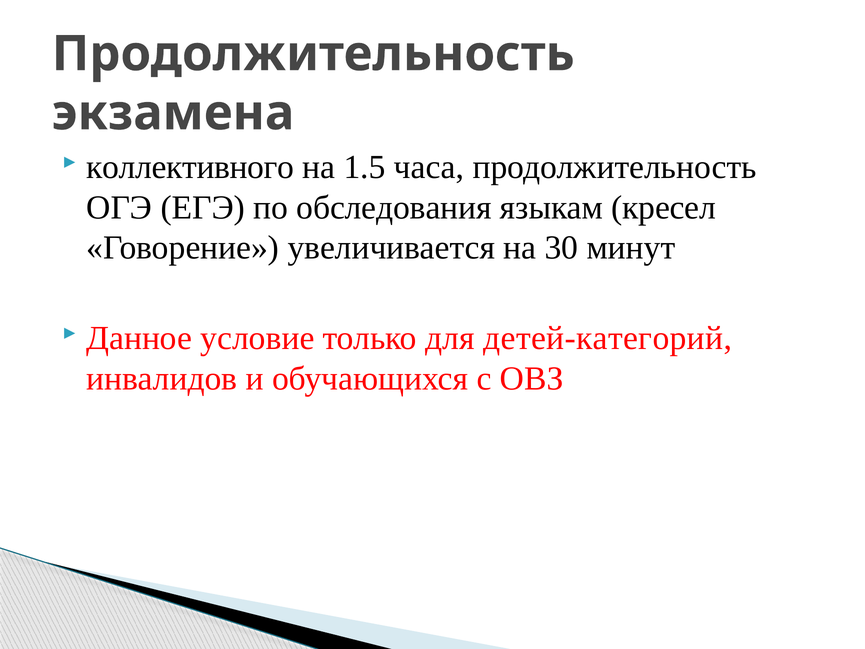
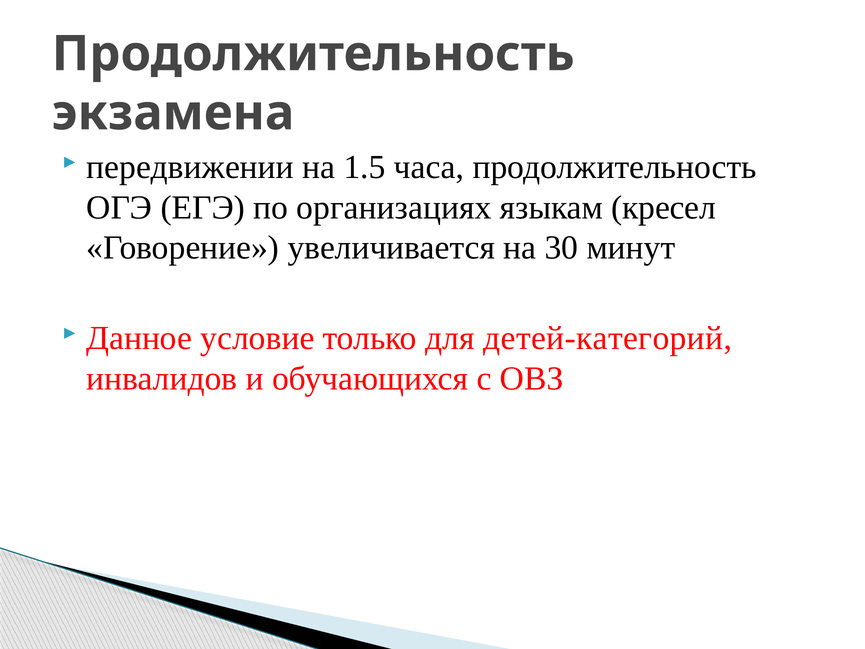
коллективного: коллективного -> передвижении (190, 167)
обследования: обследования -> организациях (394, 207)
